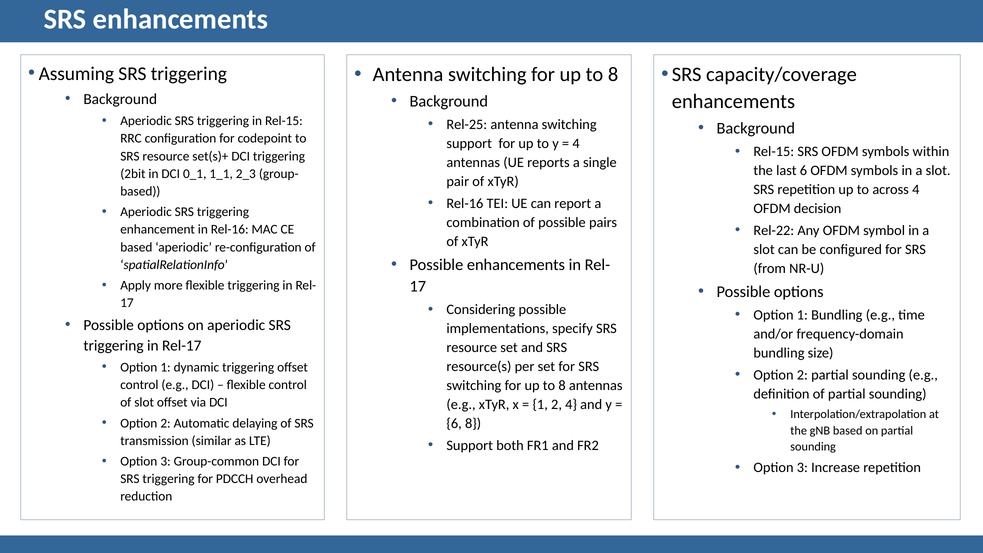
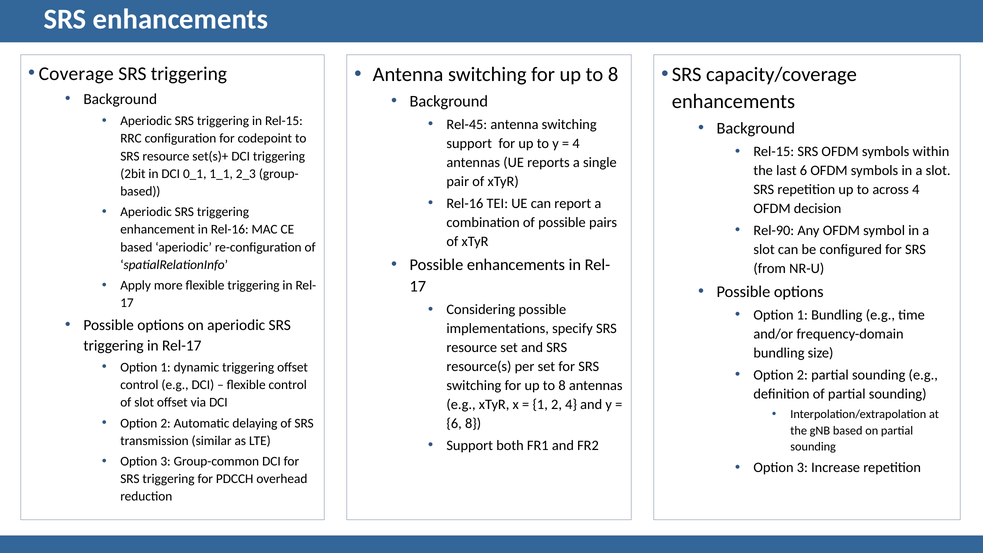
Assuming: Assuming -> Coverage (76, 74)
Rel-25: Rel-25 -> Rel-45 (467, 124)
Rel-22: Rel-22 -> Rel-90 (774, 230)
